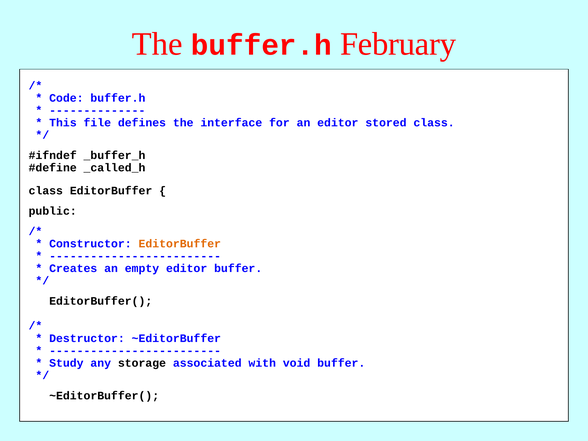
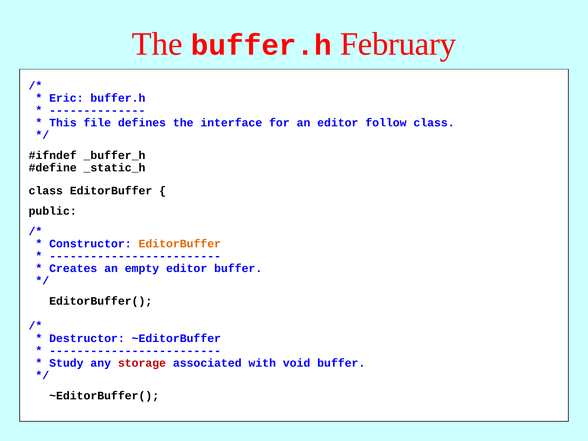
Code: Code -> Eric (66, 98)
stored: stored -> follow (386, 123)
_called_h: _called_h -> _static_h (114, 168)
storage colour: black -> red (142, 363)
